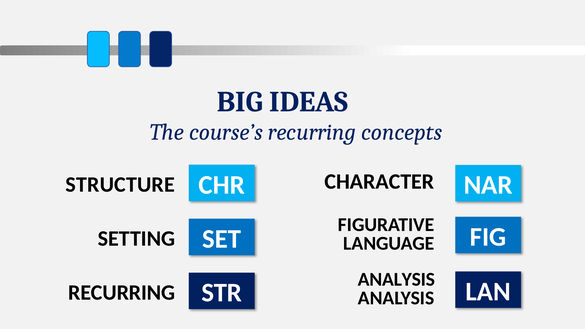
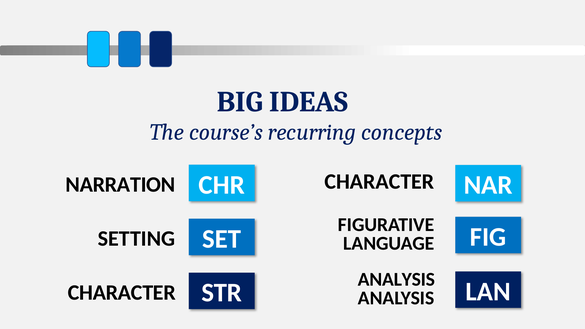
STRUCTURE: STRUCTURE -> NARRATION (120, 185)
RECURRING: RECURRING -> CHARACTER (122, 293)
